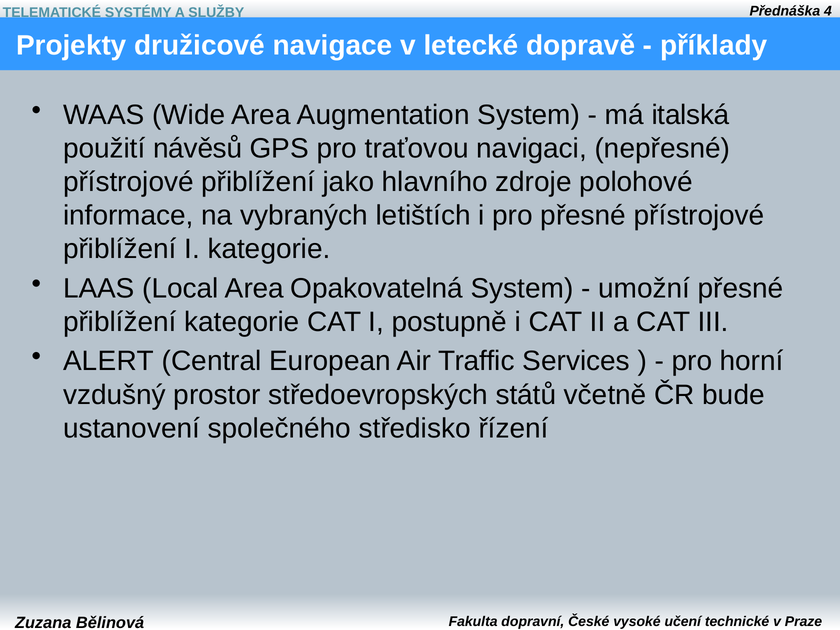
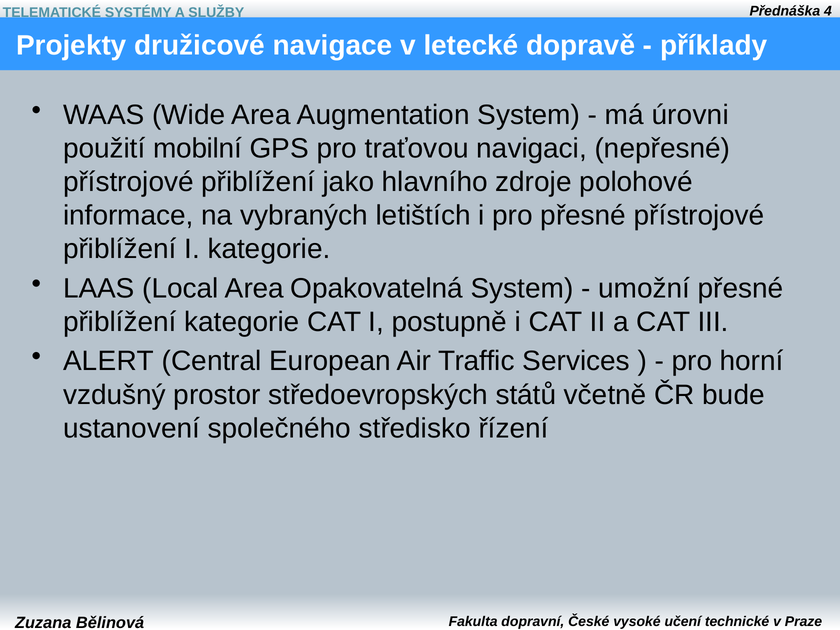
italská: italská -> úrovni (690, 115)
návěsů: návěsů -> mobilní (198, 148)
